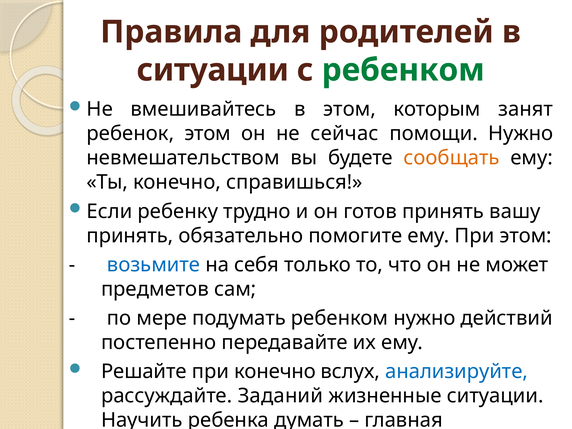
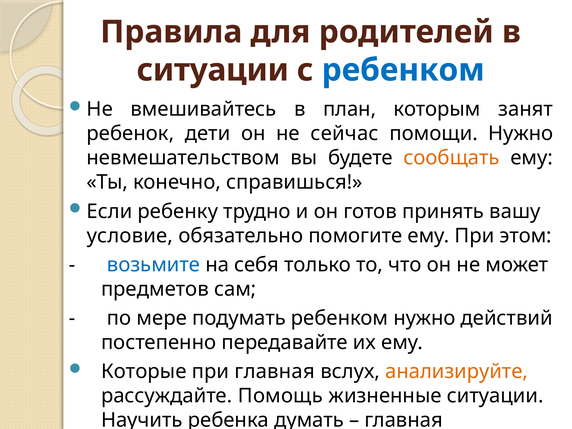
ребенком colour: green -> blue (403, 70)
в этом: этом -> план (350, 109)
ребенок этом: этом -> дети (208, 134)
принять: принять -> условие (130, 236)
Решайте: Решайте -> Которые (144, 372)
при конечно: конечно -> главная (275, 372)
анализируйте colour: blue -> orange (457, 372)
Заданий: Заданий -> Помощь (280, 396)
